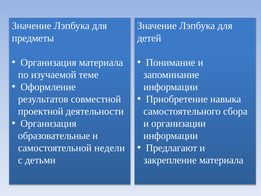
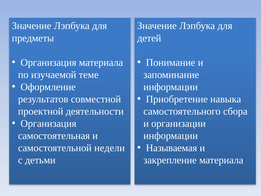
образовательные: образовательные -> самостоятельная (54, 135)
Предлагают: Предлагают -> Называемая (172, 148)
